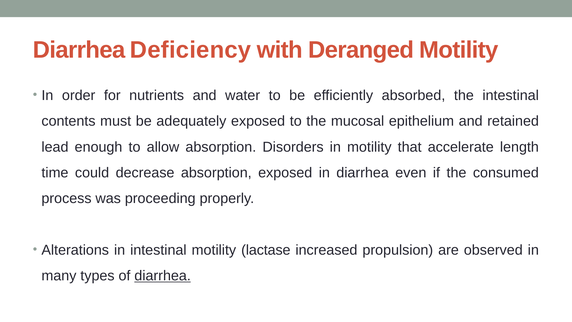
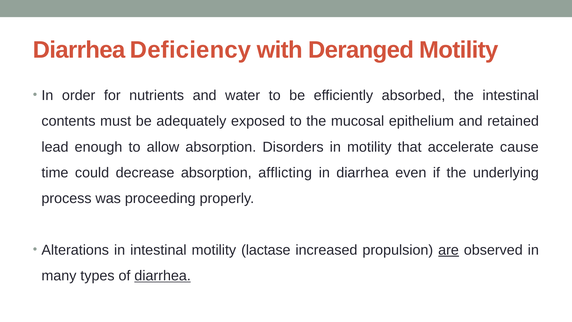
length: length -> cause (519, 147)
absorption exposed: exposed -> afflicting (285, 173)
consumed: consumed -> underlying (506, 173)
are underline: none -> present (449, 250)
